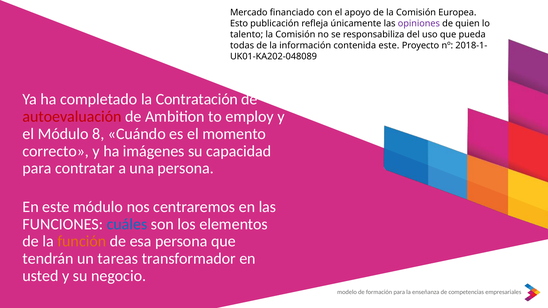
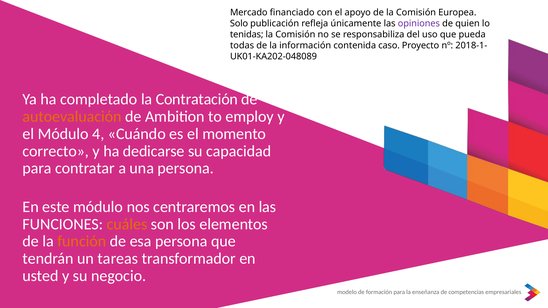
Esto: Esto -> Solo (239, 24)
talento: talento -> tenidas (247, 35)
contenida este: este -> caso (389, 45)
autoevaluación colour: red -> orange (72, 117)
8: 8 -> 4 (98, 134)
imágenes: imágenes -> dedicarse (154, 151)
cuáles colour: blue -> orange (127, 224)
